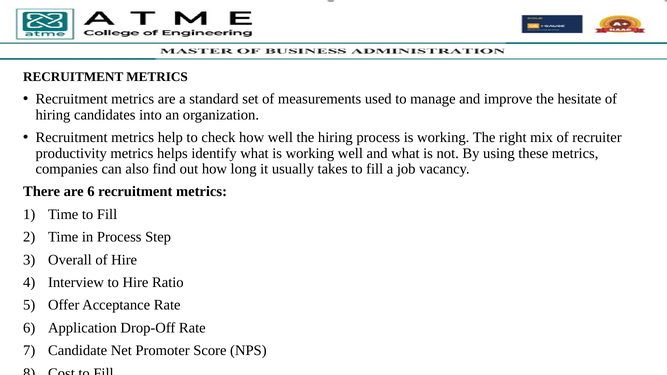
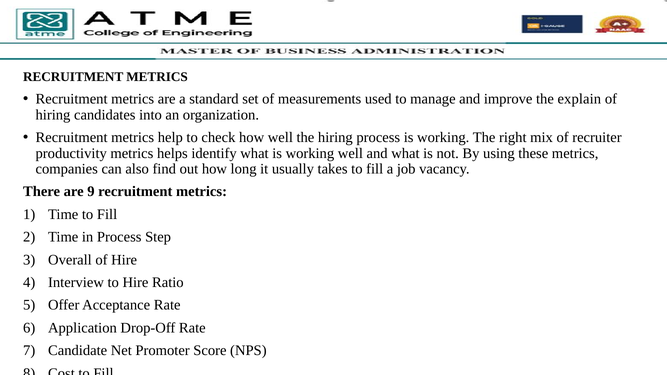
hesitate: hesitate -> explain (579, 99)
are 6: 6 -> 9 (91, 192)
